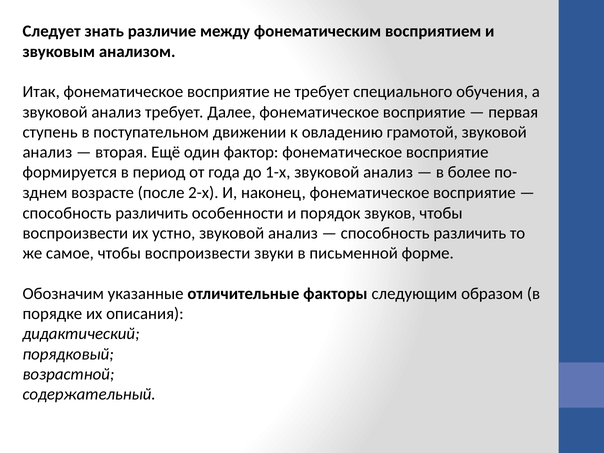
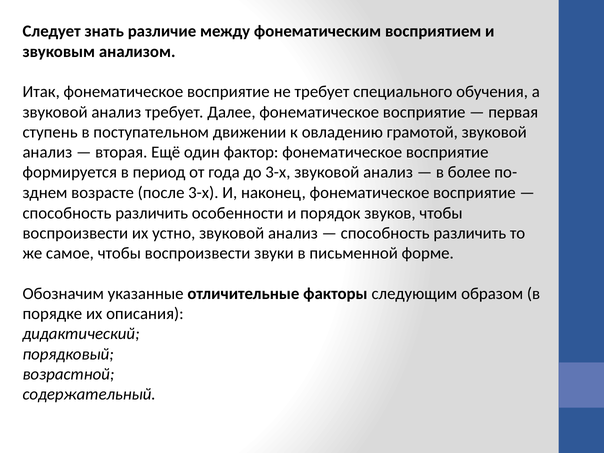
до 1-х: 1-х -> 3-х (278, 172)
после 2-х: 2-х -> 3-х (203, 193)
